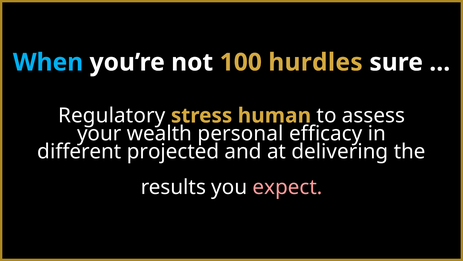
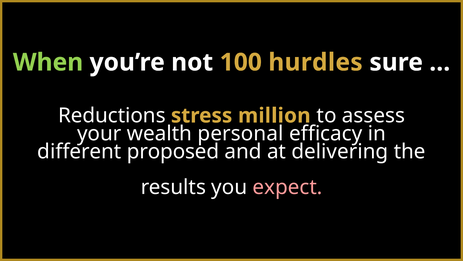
When colour: light blue -> light green (48, 62)
Regulatory: Regulatory -> Reductions (112, 115)
human: human -> million (274, 115)
projected: projected -> proposed (173, 151)
